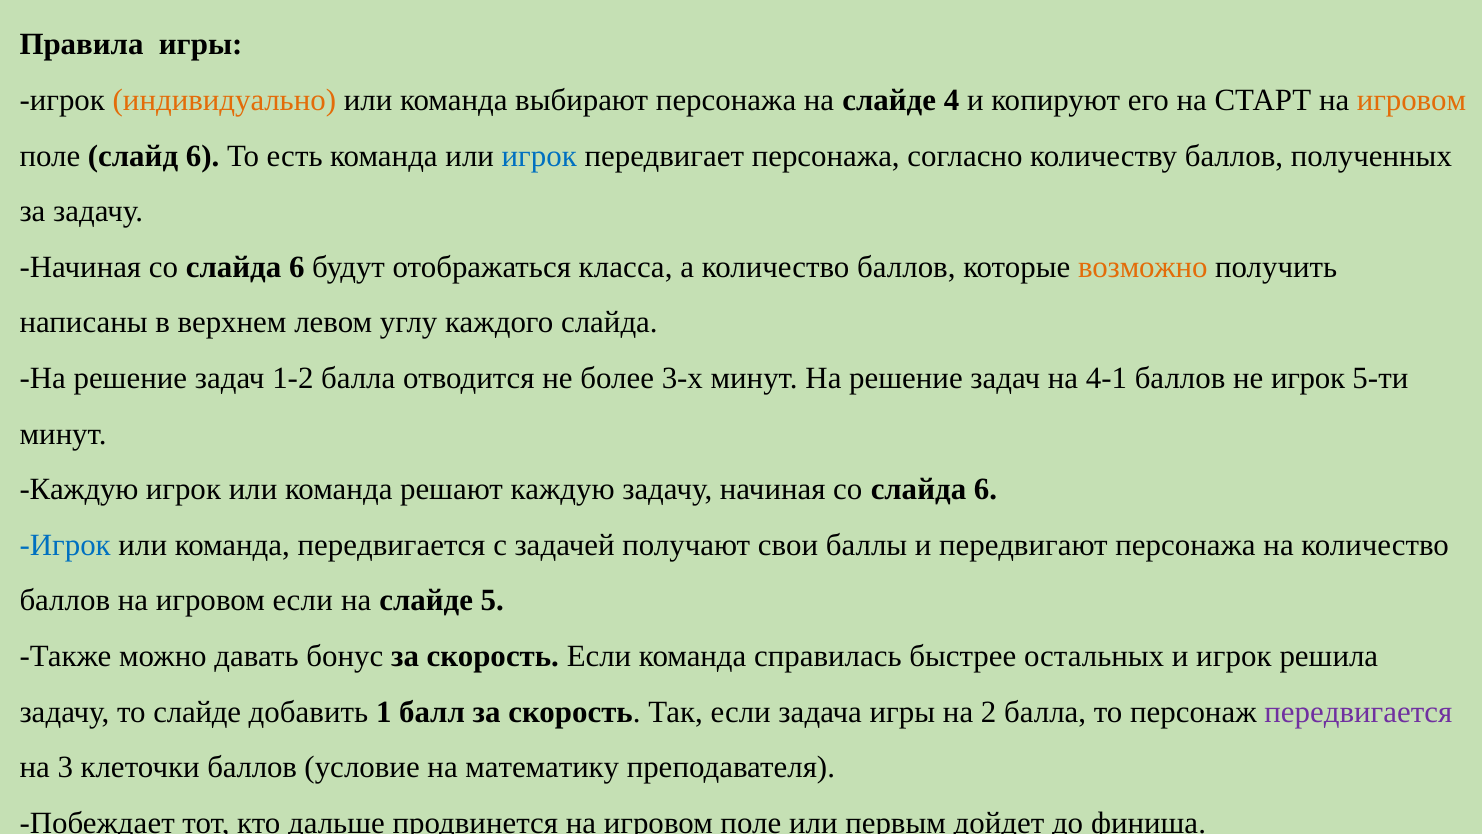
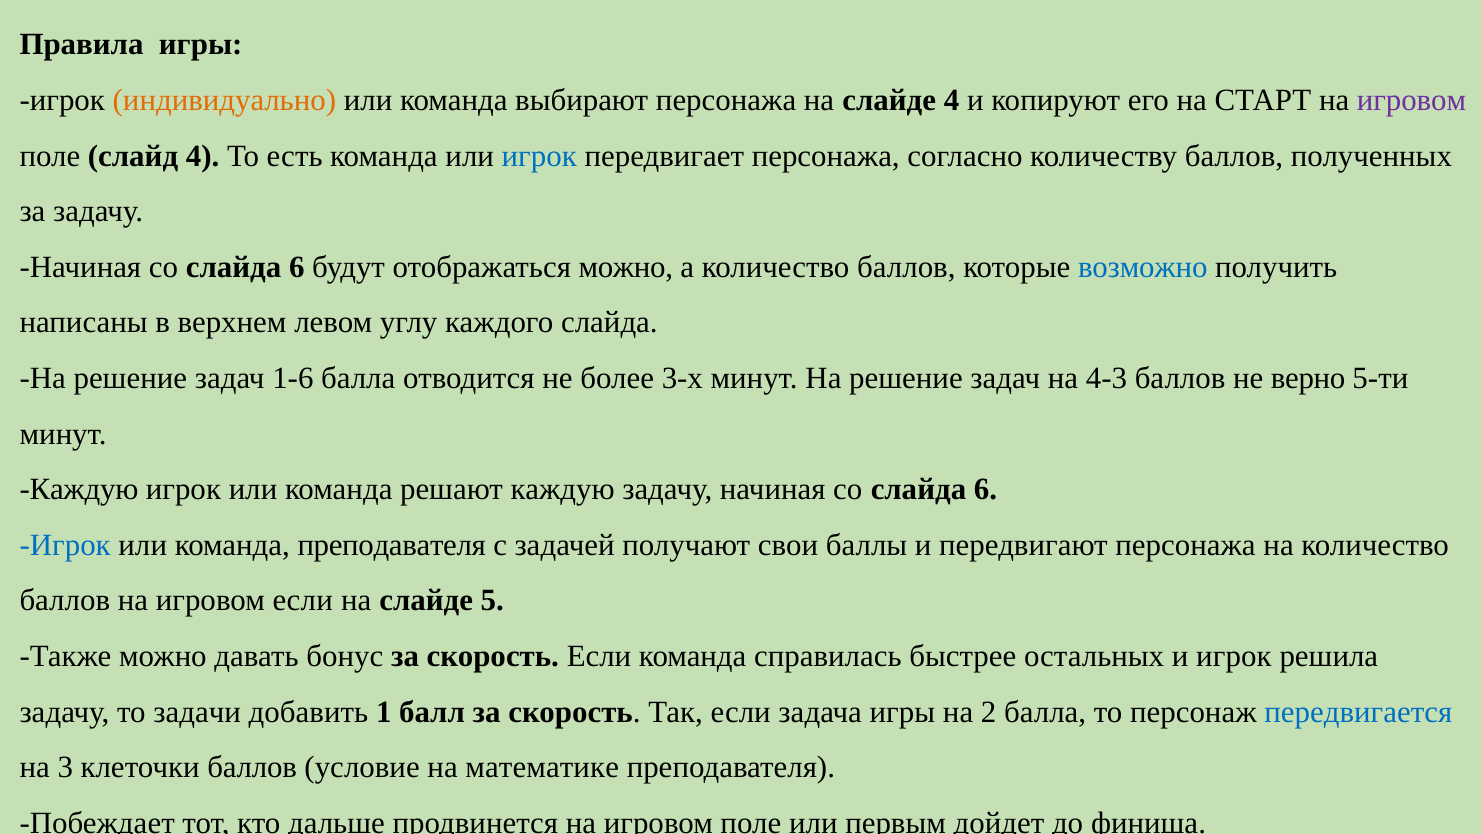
игровом colour: orange -> purple (1412, 100)
слайд 6: 6 -> 4 (203, 156)
отображаться класса: класса -> можно (626, 267)
возможно colour: orange -> blue (1143, 267)
1-2: 1-2 -> 1-6 (293, 378)
4-1: 4-1 -> 4-3 (1106, 378)
не игрок: игрок -> верно (1308, 378)
команда передвигается: передвигается -> преподавателя (392, 545)
то слайде: слайде -> задачи (197, 712)
передвигается colour: purple -> blue (1358, 712)
математику: математику -> математике (542, 767)
